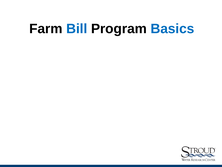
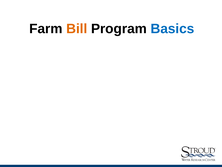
Bill colour: blue -> orange (77, 29)
